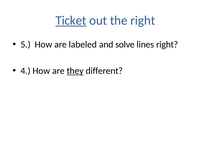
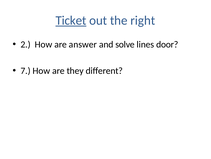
5: 5 -> 2 (26, 44)
labeled: labeled -> answer (83, 44)
lines right: right -> door (167, 44)
4: 4 -> 7 (26, 71)
they underline: present -> none (75, 71)
